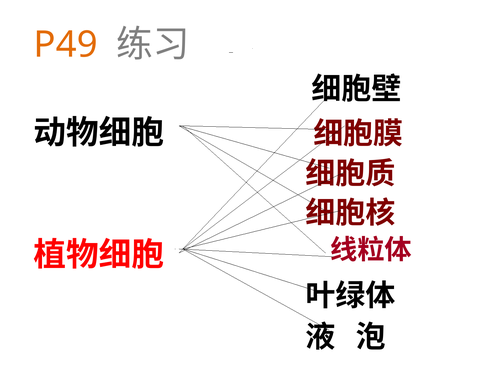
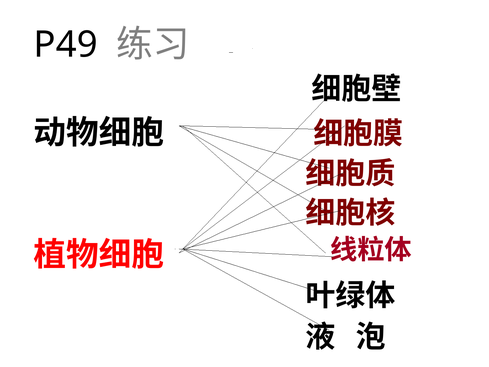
P49 colour: orange -> black (66, 45)
